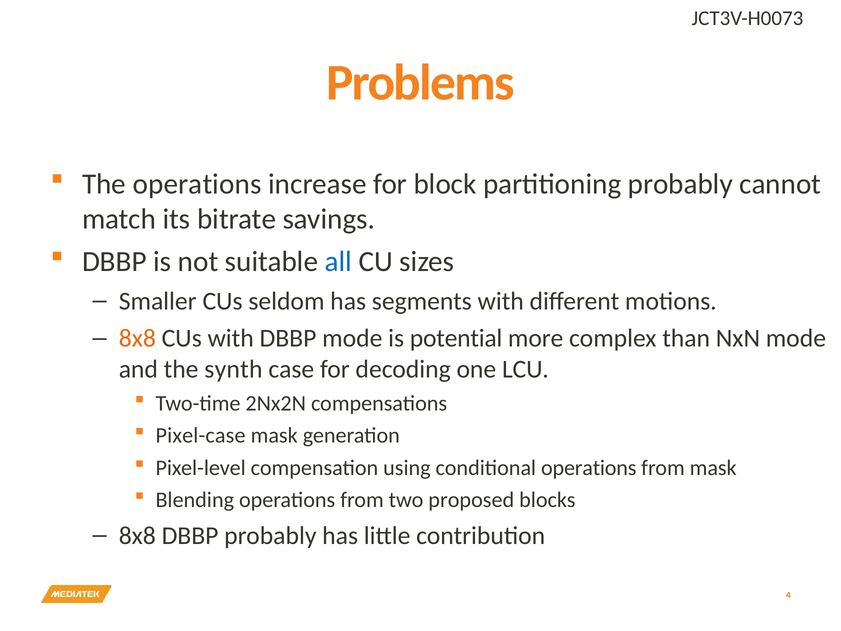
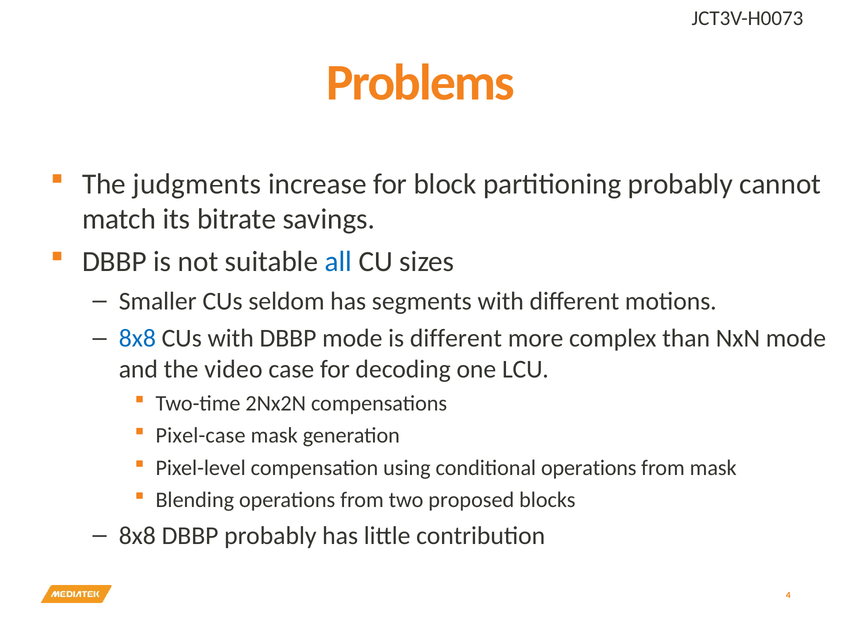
The operations: operations -> judgments (197, 184)
8x8 colour: orange -> blue (137, 338)
is potential: potential -> different (456, 338)
synth: synth -> video (233, 369)
